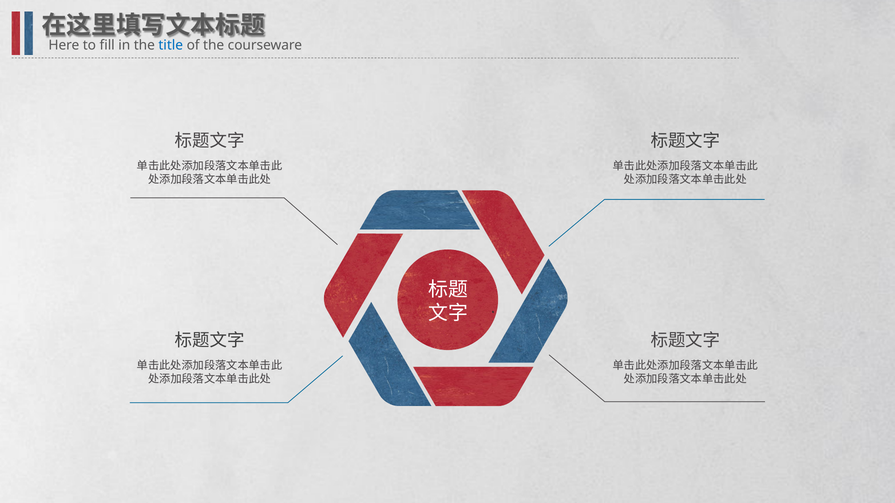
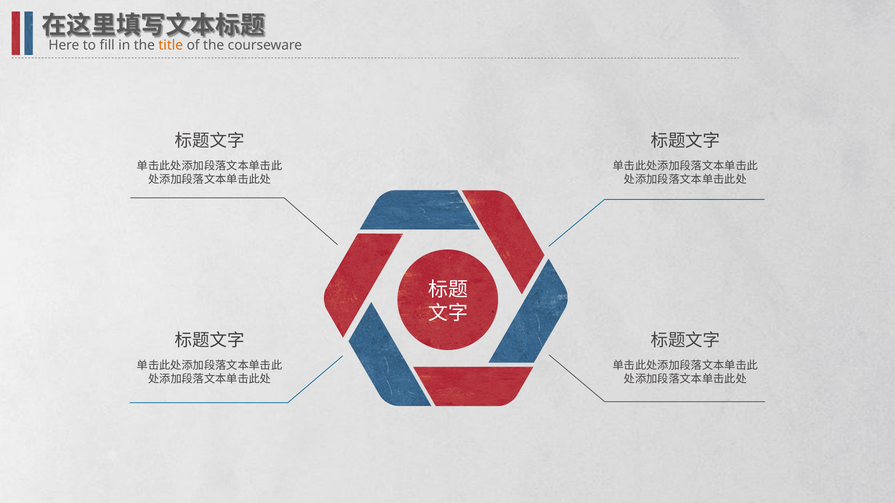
title colour: blue -> orange (171, 45)
